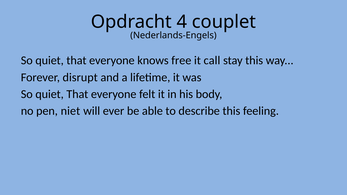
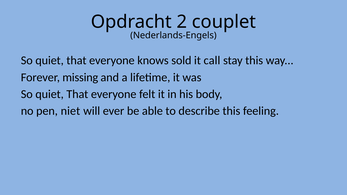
4: 4 -> 2 (182, 22)
free: free -> sold (181, 61)
disrupt: disrupt -> missing (80, 77)
